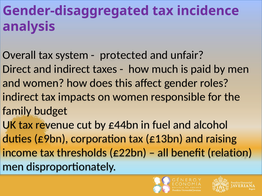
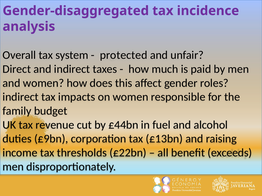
relation: relation -> exceeds (230, 153)
